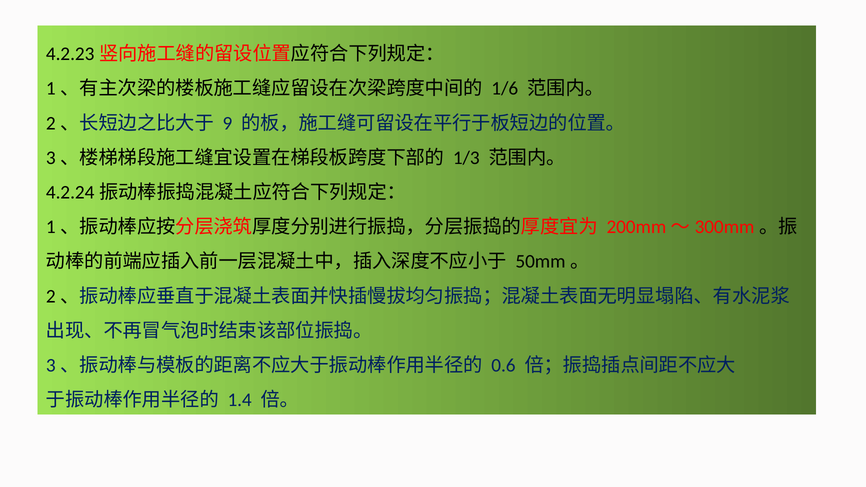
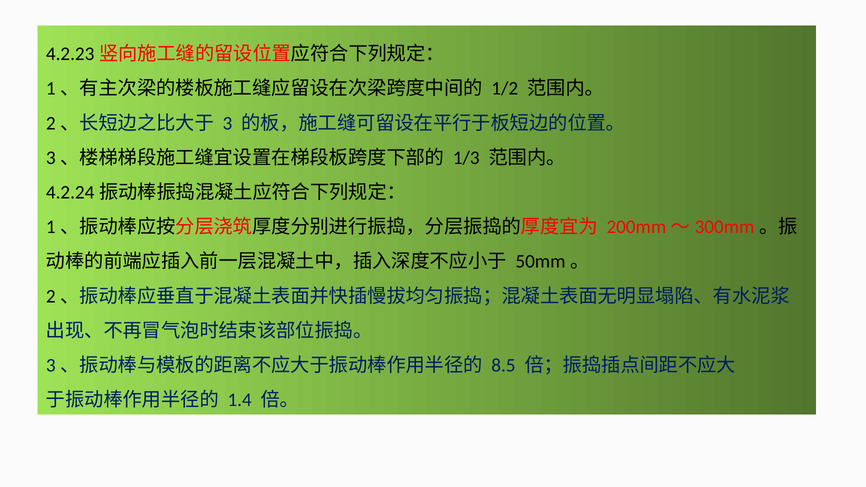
1/6: 1/6 -> 1/2 (505, 89)
9: 9 -> 3 (227, 123)
0.6: 0.6 -> 8.5 (503, 365)
